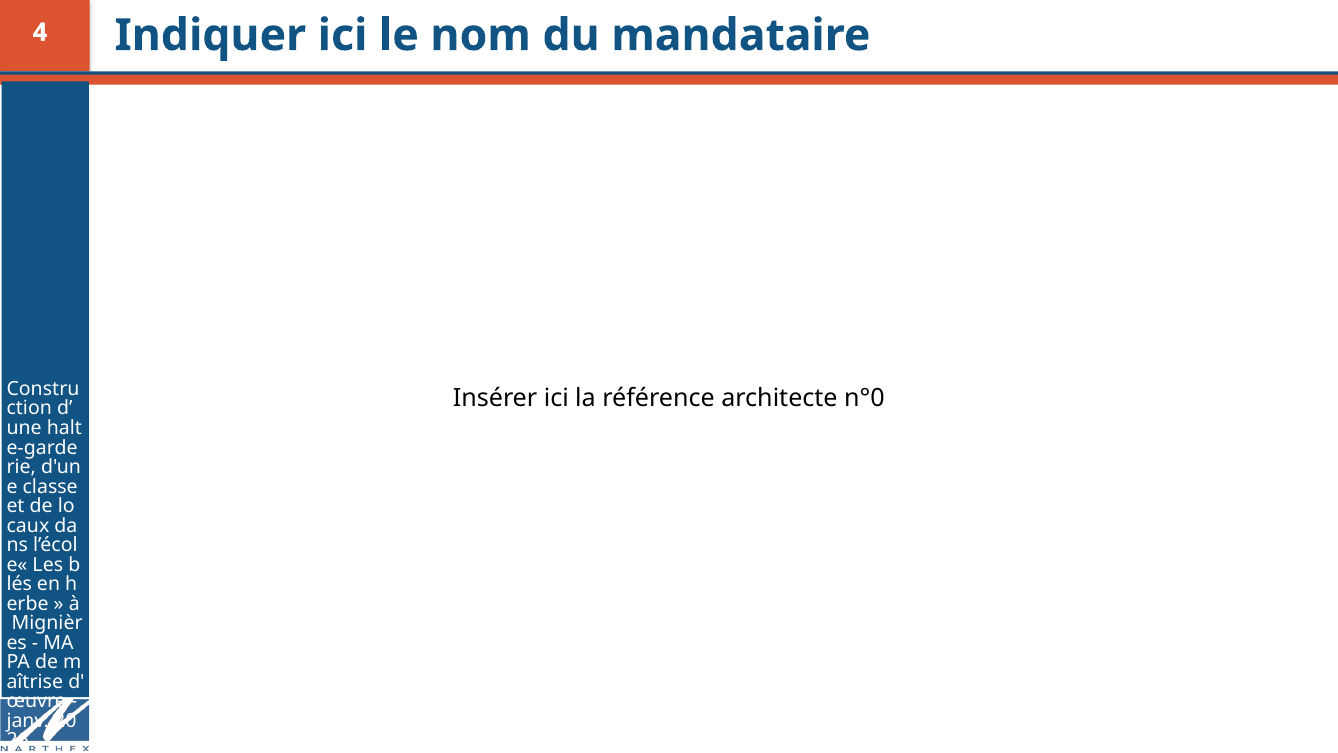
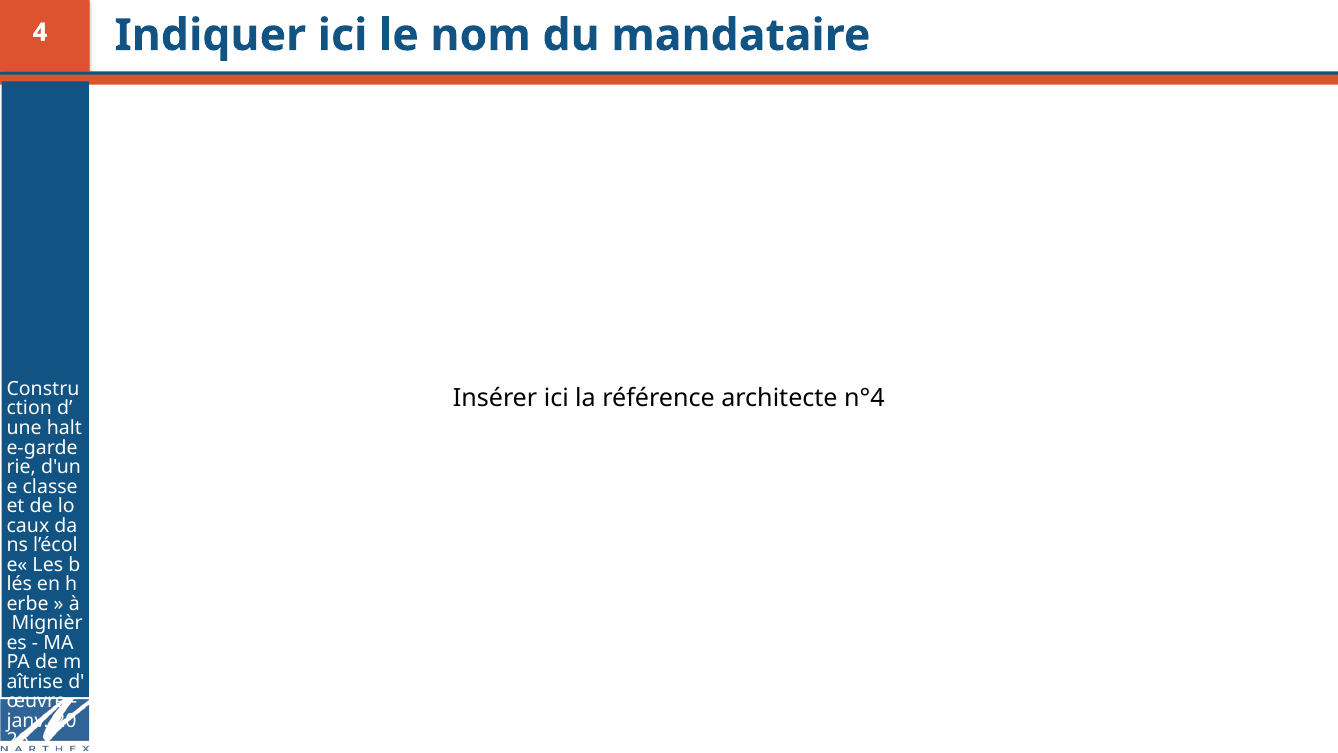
n°0: n°0 -> n°4 (864, 398)
